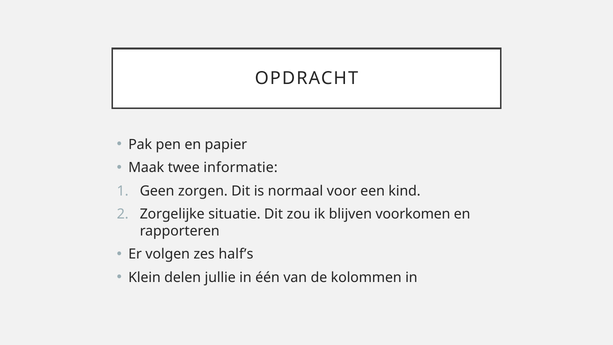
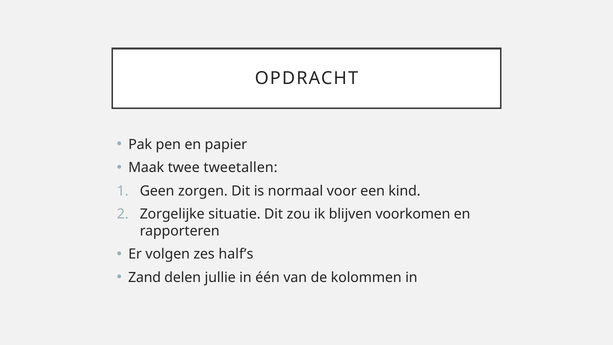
informatie: informatie -> tweetallen (241, 168)
Klein: Klein -> Zand (145, 277)
